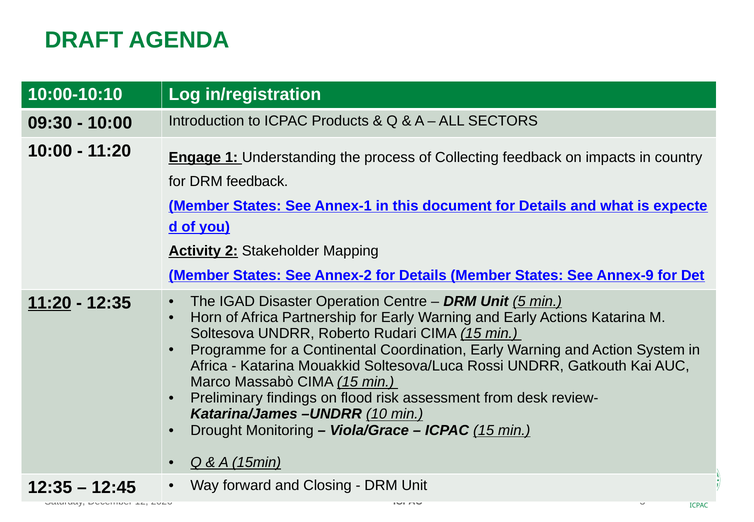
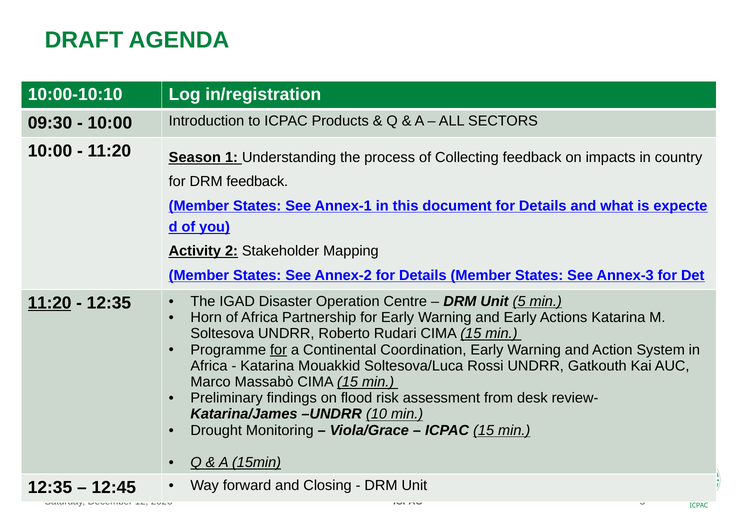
Engage: Engage -> Season (195, 157)
See Annex-9: Annex-9 -> Annex-3 (625, 275)
for underline: none -> present (279, 350)
